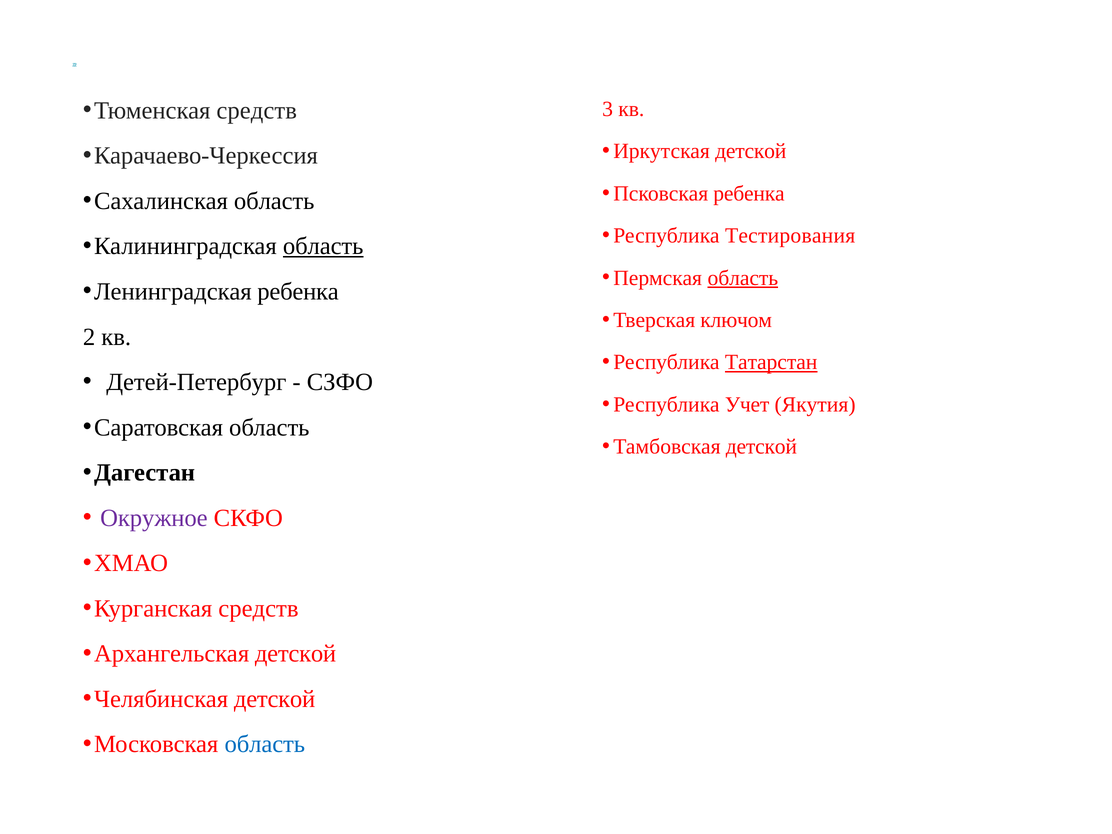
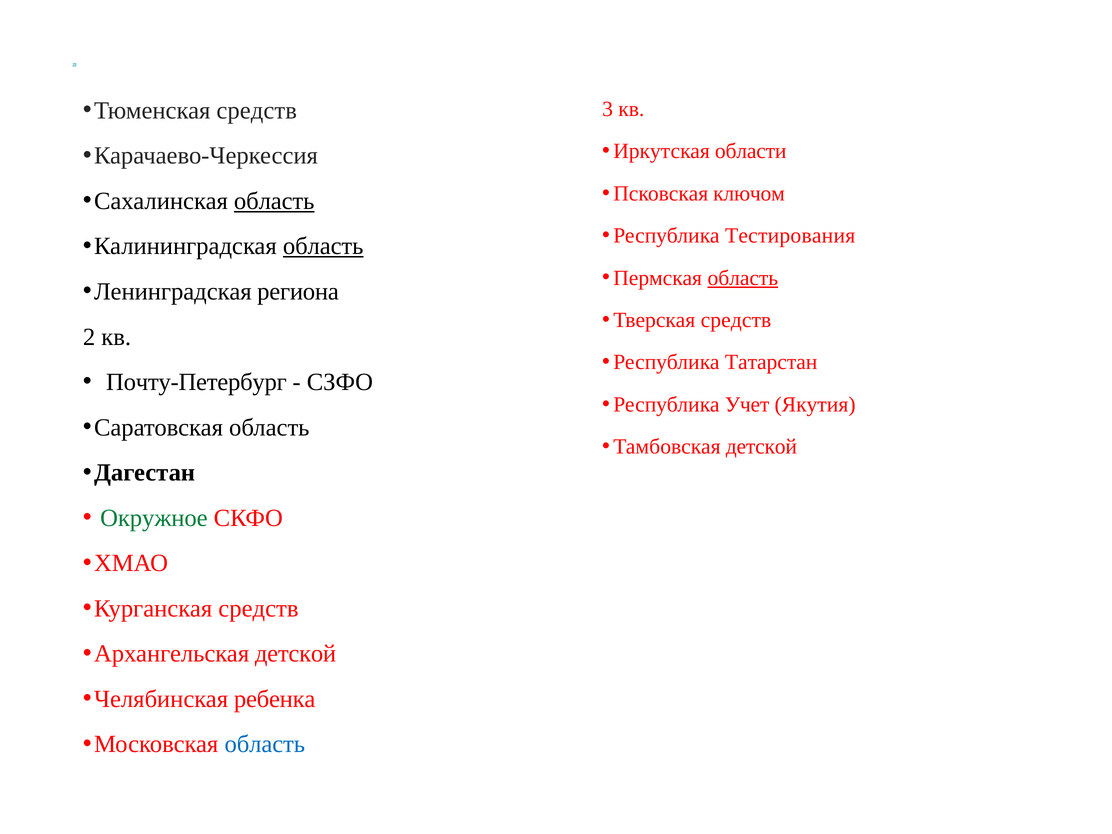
Иркутская детской: детской -> области (751, 151)
Псковская ребенка: ребенка -> ключом (749, 194)
область underline: none -> present (274, 201)
Ленинградская ребенка: ребенка -> региона (298, 292)
Тверская ключом: ключом -> средств (736, 320)
Татарстан underline: present -> none (771, 362)
Детей-Петербург: Детей-Петербург -> Почту-Петербург (196, 382)
Окружное colour: purple -> green (154, 518)
Челябинская детской: детской -> ребенка (275, 699)
